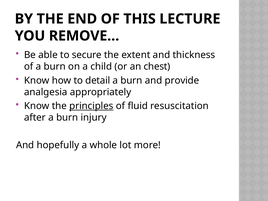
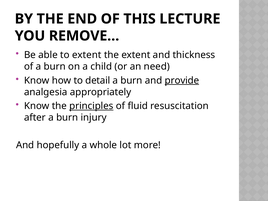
to secure: secure -> extent (87, 55)
chest: chest -> need (157, 67)
provide underline: none -> present (182, 80)
